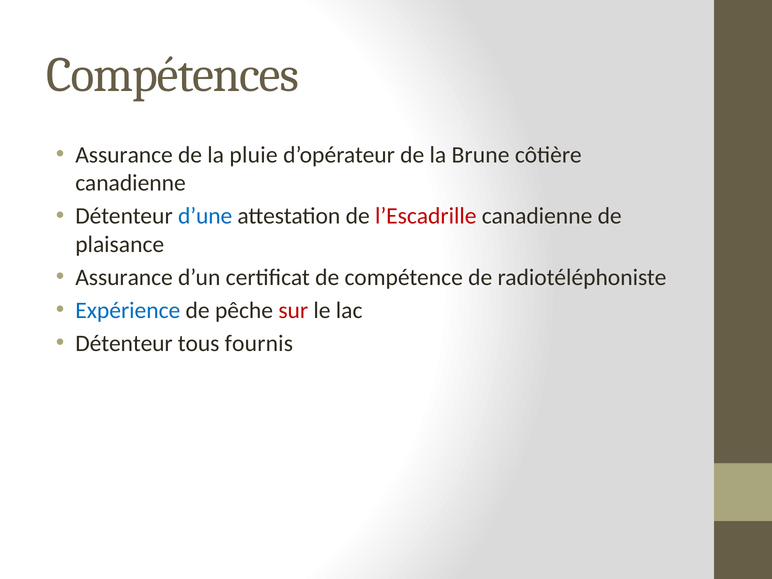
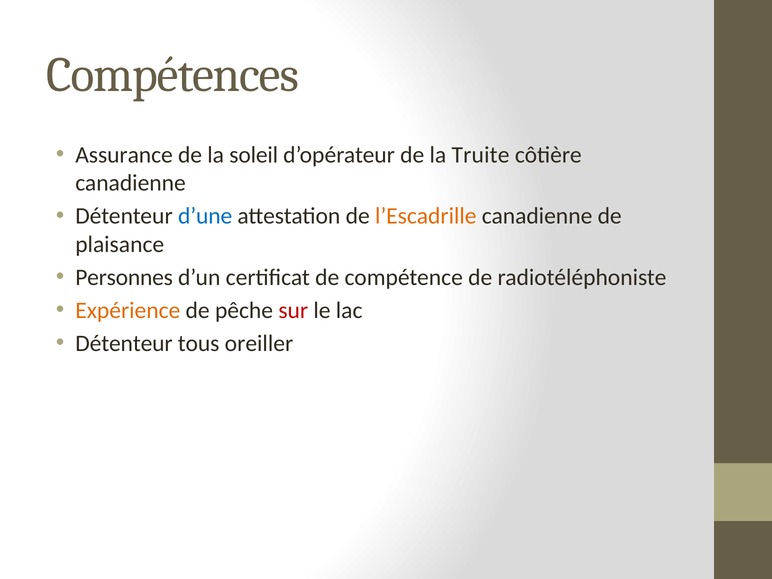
pluie: pluie -> soleil (254, 155)
Brune: Brune -> Truite (481, 155)
l’Escadrille colour: red -> orange (426, 216)
Assurance: Assurance -> Personnes (124, 277)
Expérience colour: blue -> orange (128, 310)
fournis: fournis -> oreiller (259, 343)
